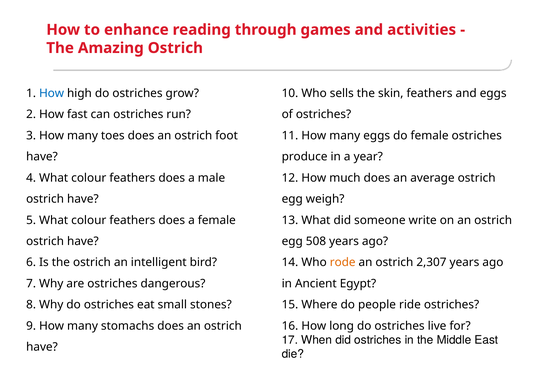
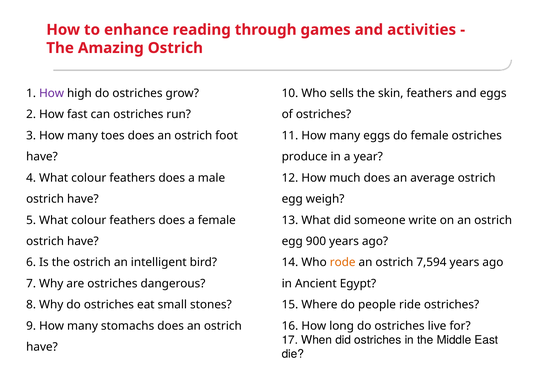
How colour: blue -> purple (52, 93)
508: 508 -> 900 (316, 242)
2,307: 2,307 -> 7,594 (431, 263)
